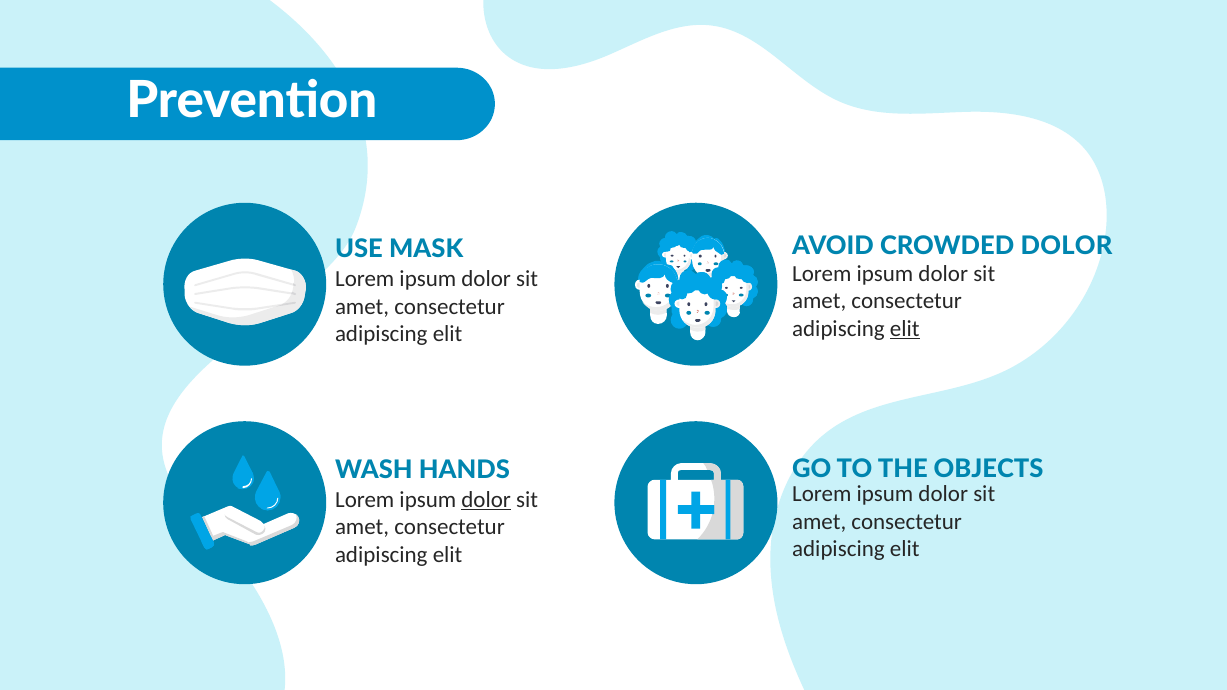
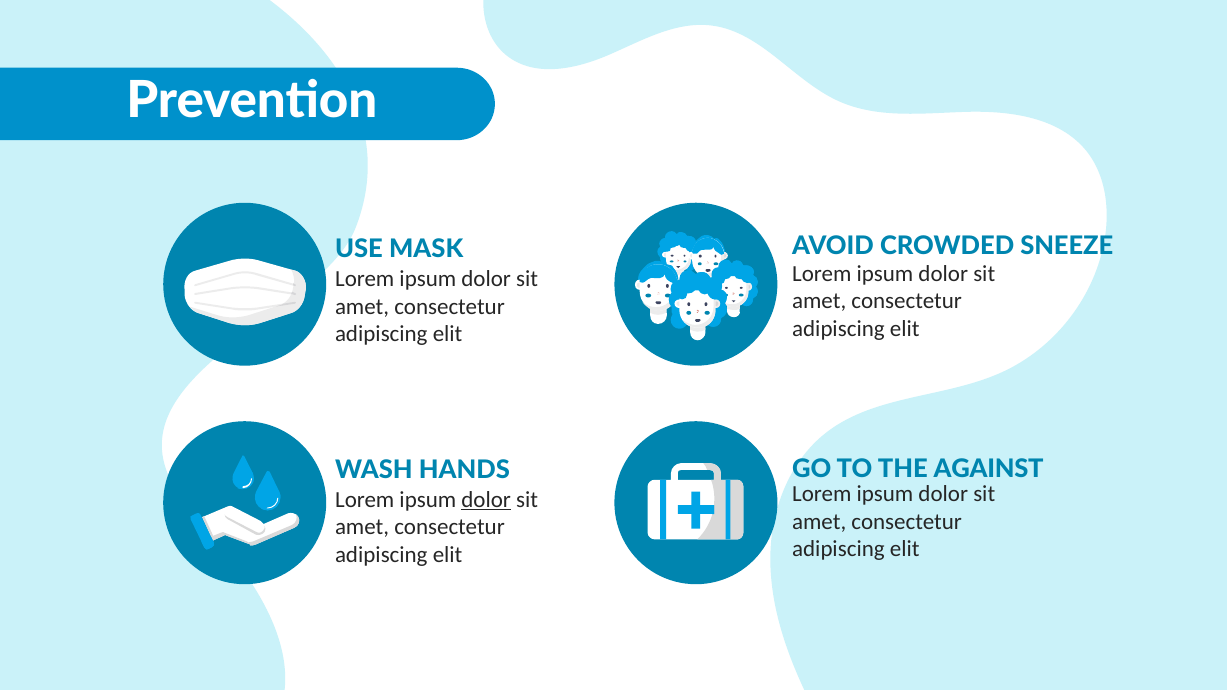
CROWDED DOLOR: DOLOR -> SNEEZE (1067, 246)
elit underline: present -> none (905, 329)
OBJECTS: OBJECTS -> AGAINST (989, 469)
